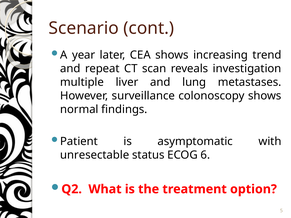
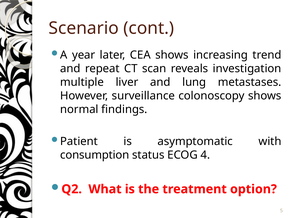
unresectable: unresectable -> consumption (95, 155)
6: 6 -> 4 (205, 155)
